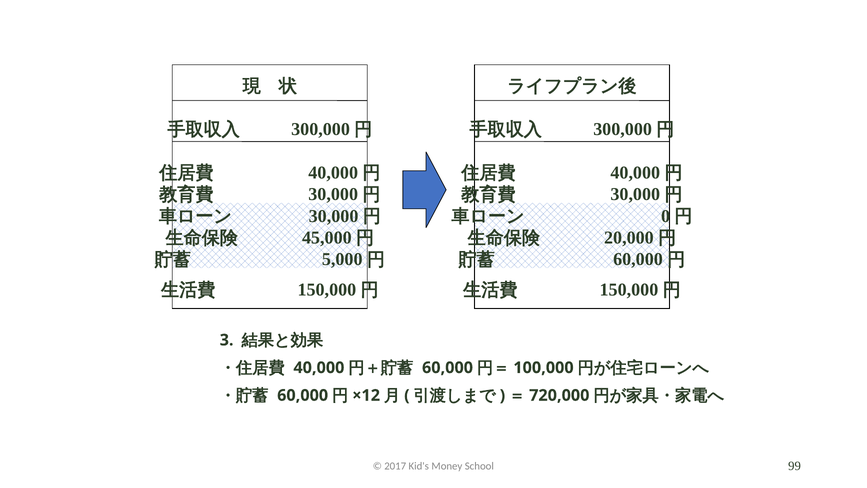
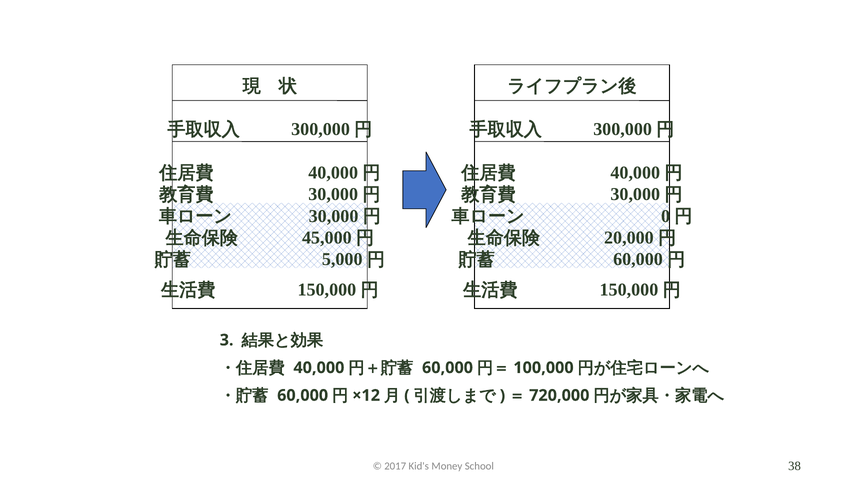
99: 99 -> 38 (795, 466)
